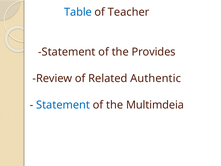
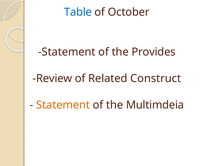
Teacher: Teacher -> October (129, 12)
Authentic: Authentic -> Construct (156, 78)
Statement colour: blue -> orange (63, 105)
